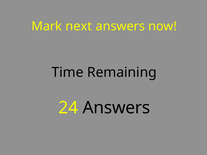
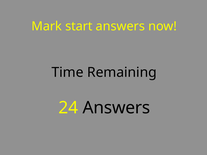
next: next -> start (79, 26)
